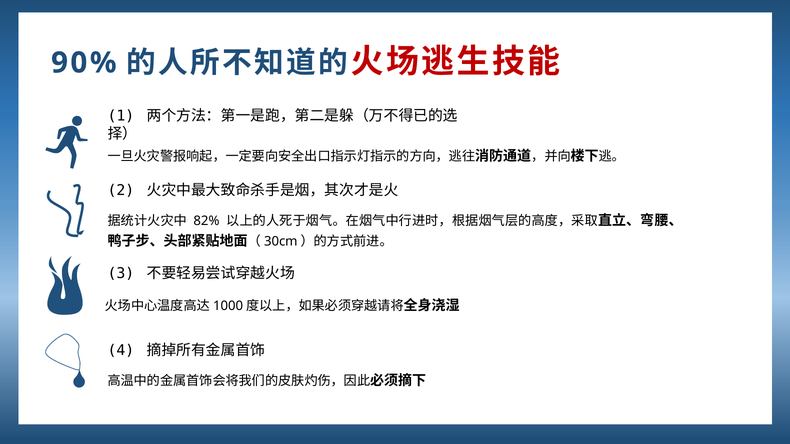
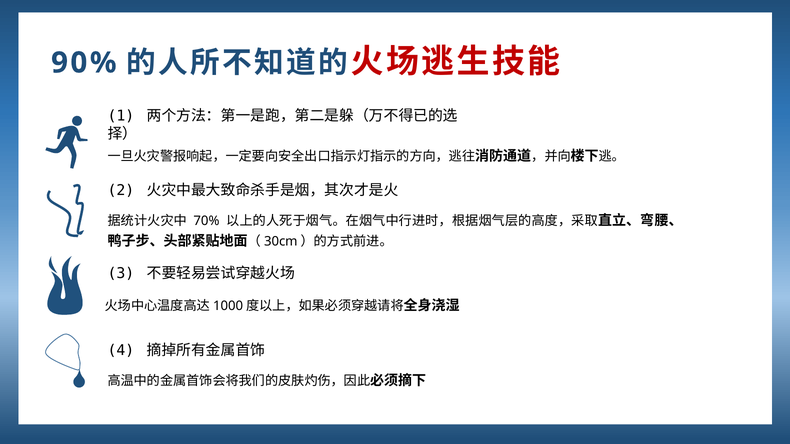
82%: 82% -> 70% (206, 221)
